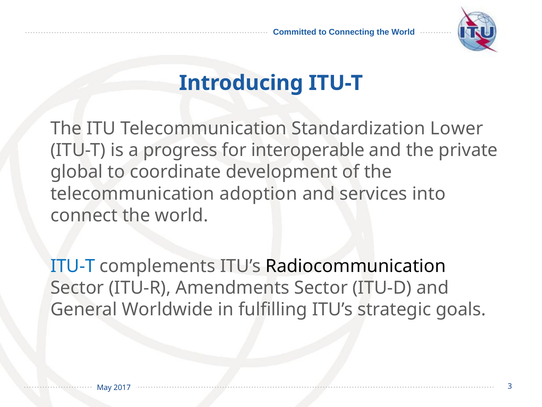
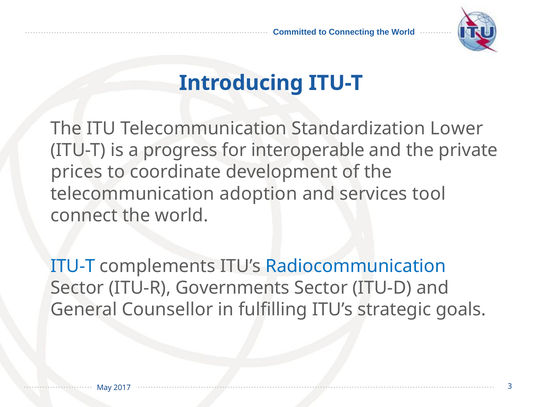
global: global -> prices (77, 172)
into: into -> tool (429, 193)
Radiocommunication colour: black -> blue (356, 266)
Amendments: Amendments -> Governments (233, 287)
Worldwide: Worldwide -> Counsellor (167, 309)
